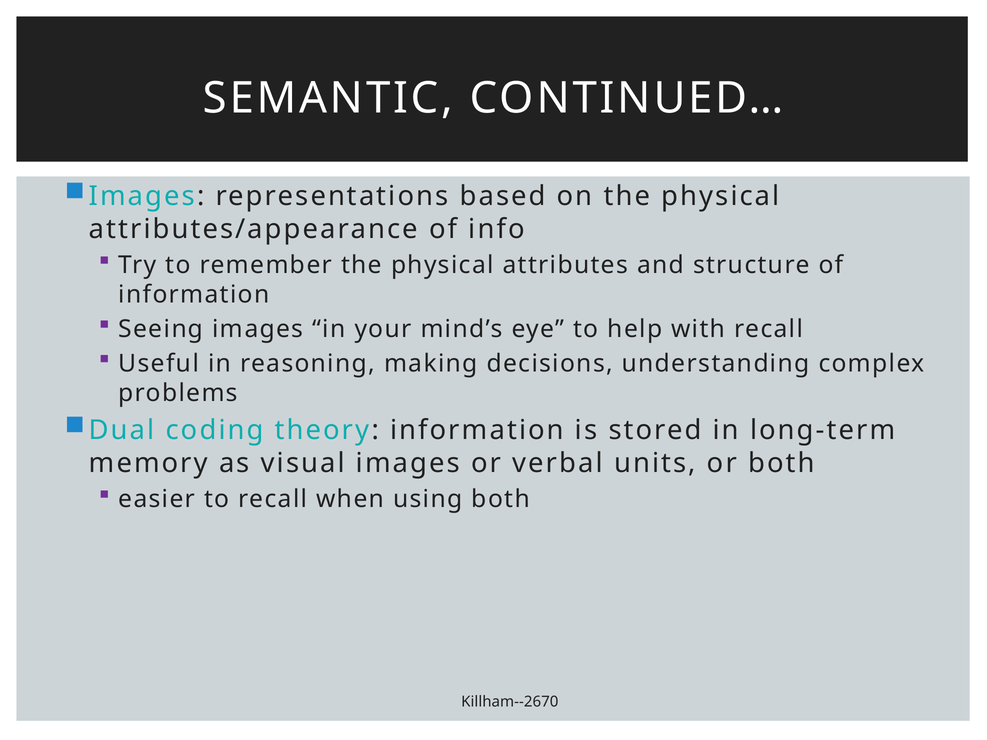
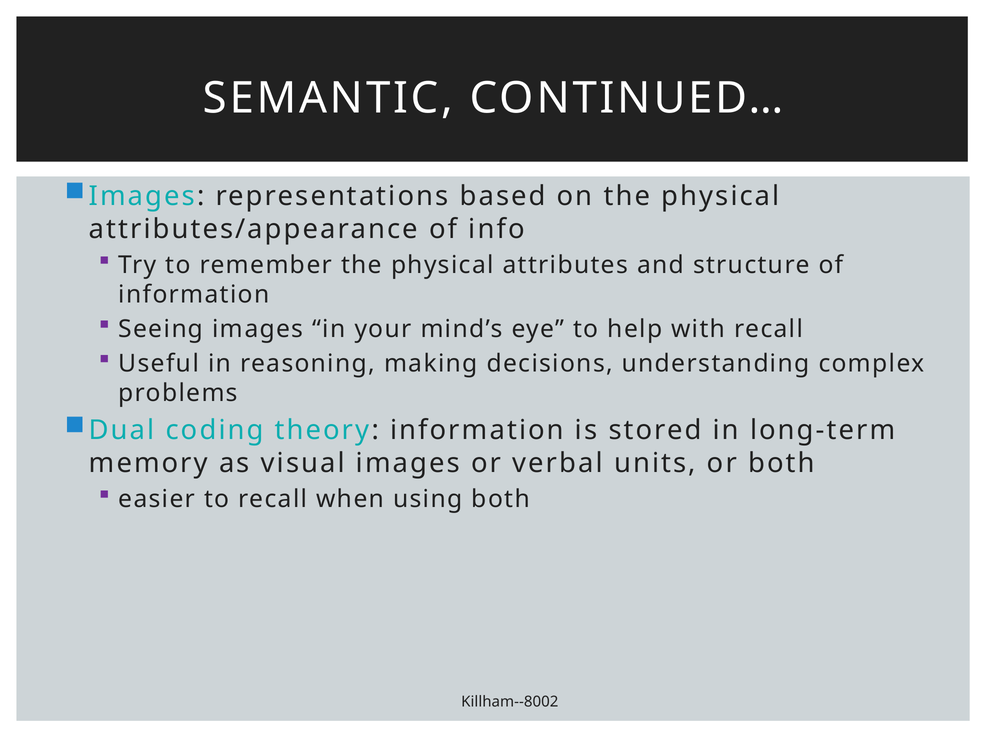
Killham--2670: Killham--2670 -> Killham--8002 (510, 702)
